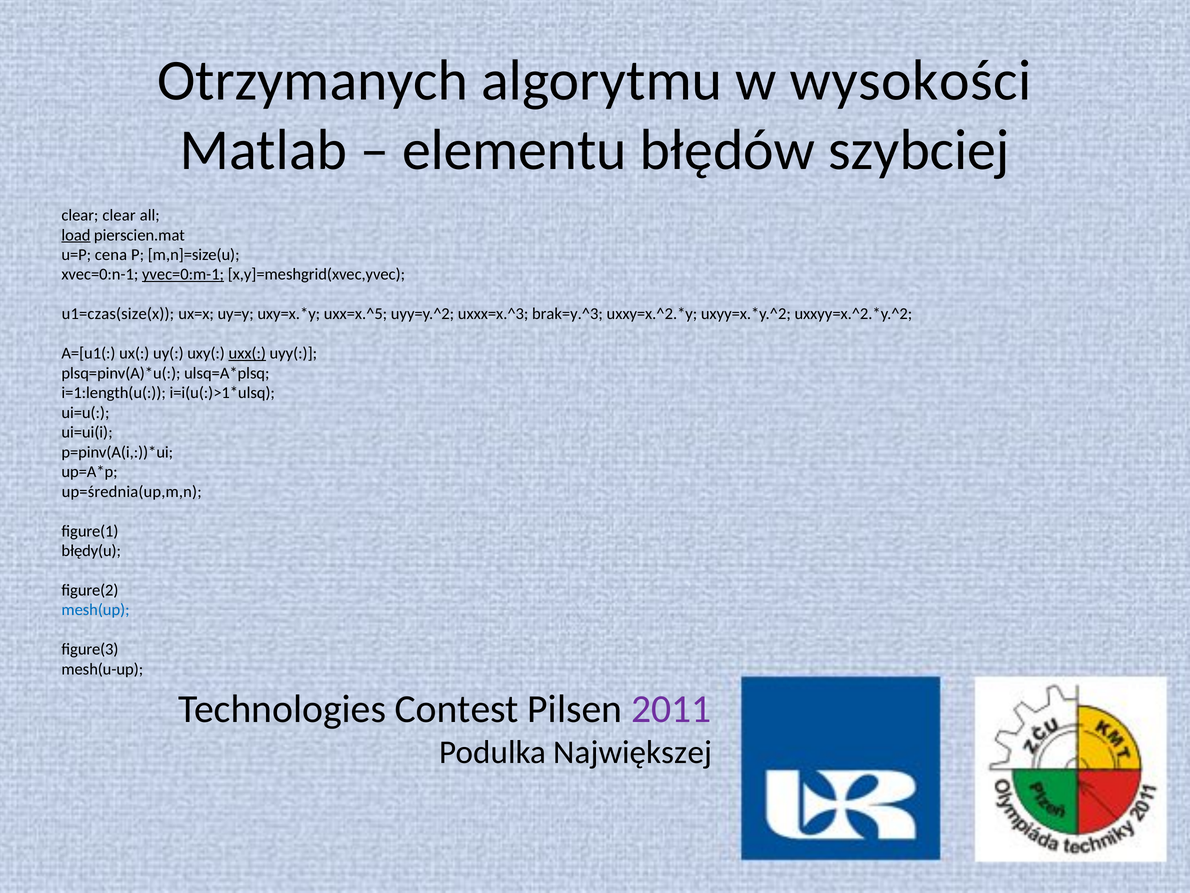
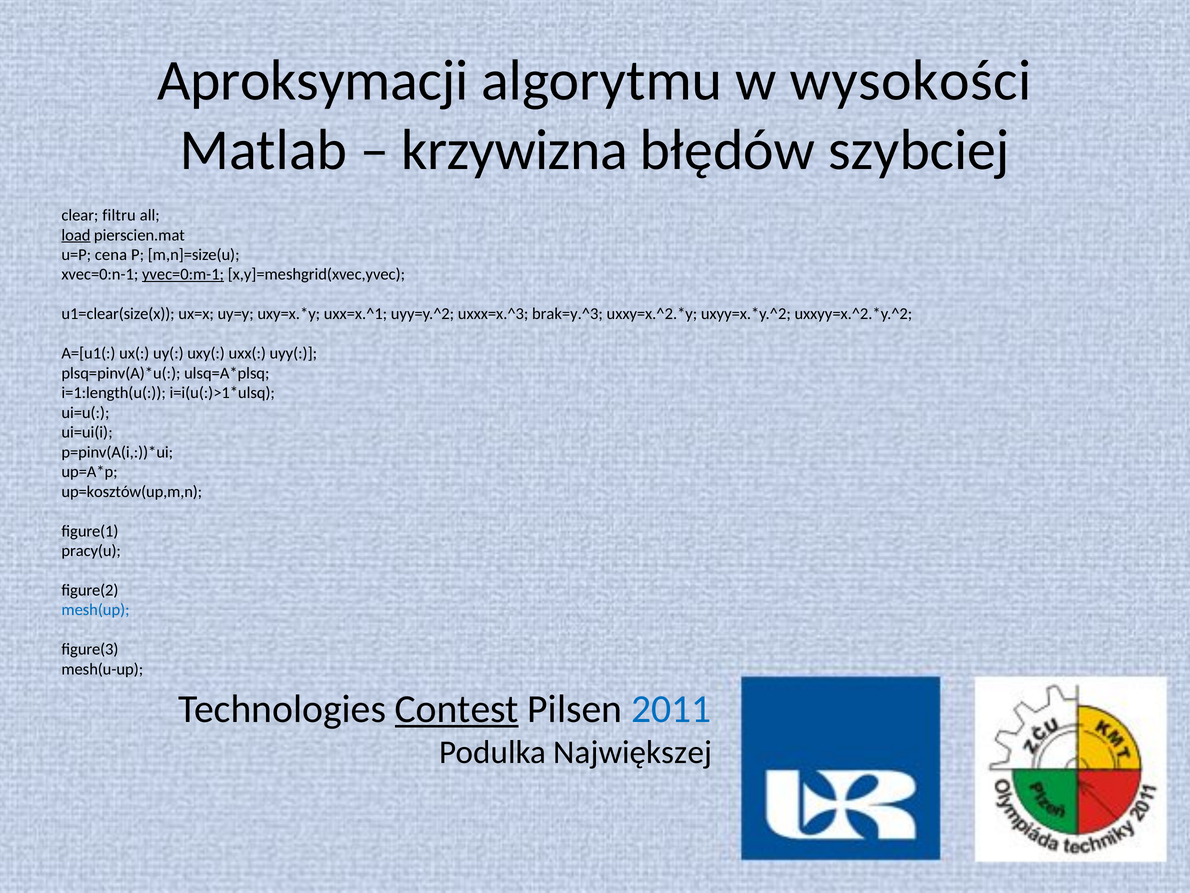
Otrzymanych: Otrzymanych -> Aproksymacji (313, 80)
elementu: elementu -> krzywizna (515, 150)
clear clear: clear -> filtru (119, 215)
u1=czas(size(x: u1=czas(size(x -> u1=clear(size(x (118, 314)
uxx=x.^5: uxx=x.^5 -> uxx=x.^1 (355, 314)
uxx( underline: present -> none (247, 353)
up=średnia(up,m,n: up=średnia(up,m,n -> up=kosztów(up,m,n (132, 491)
błędy(u: błędy(u -> pracy(u (91, 551)
Contest underline: none -> present (457, 709)
2011 colour: purple -> blue (671, 709)
